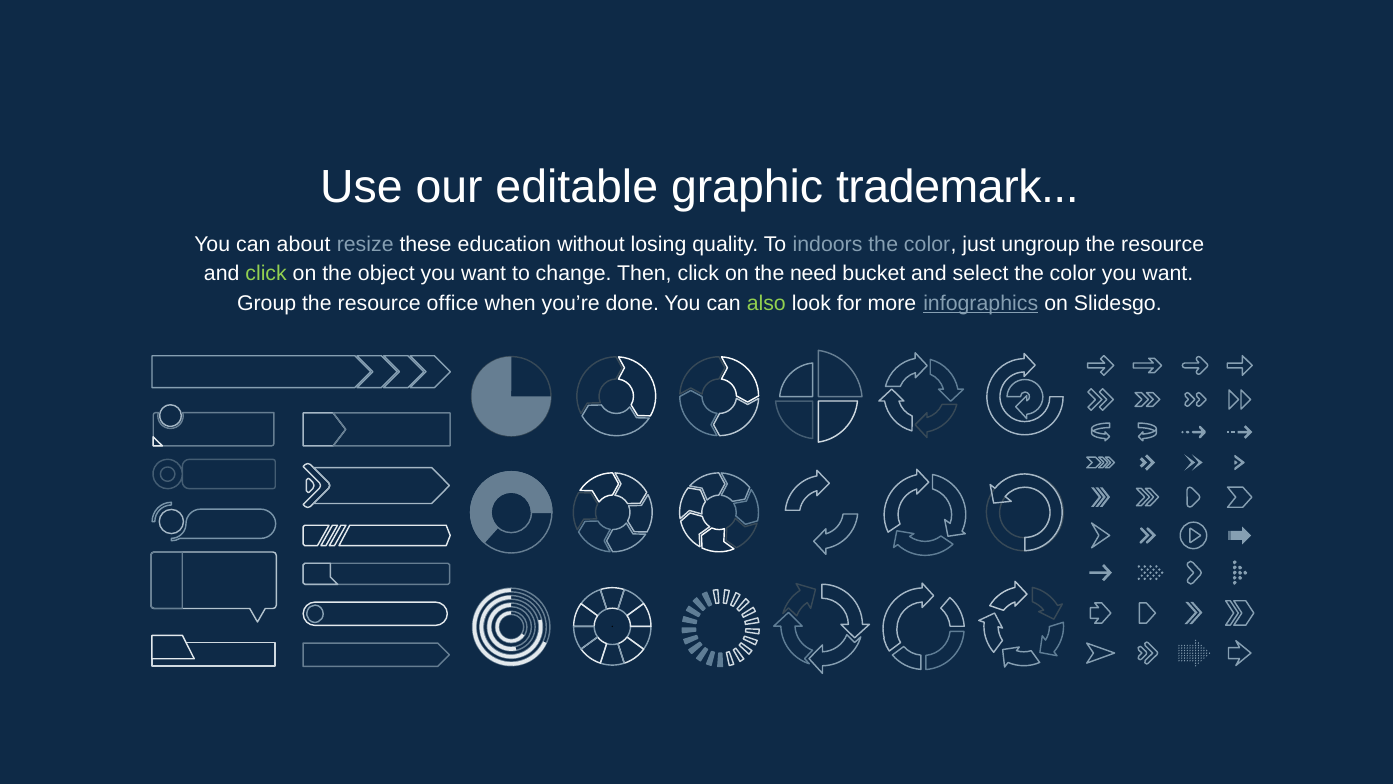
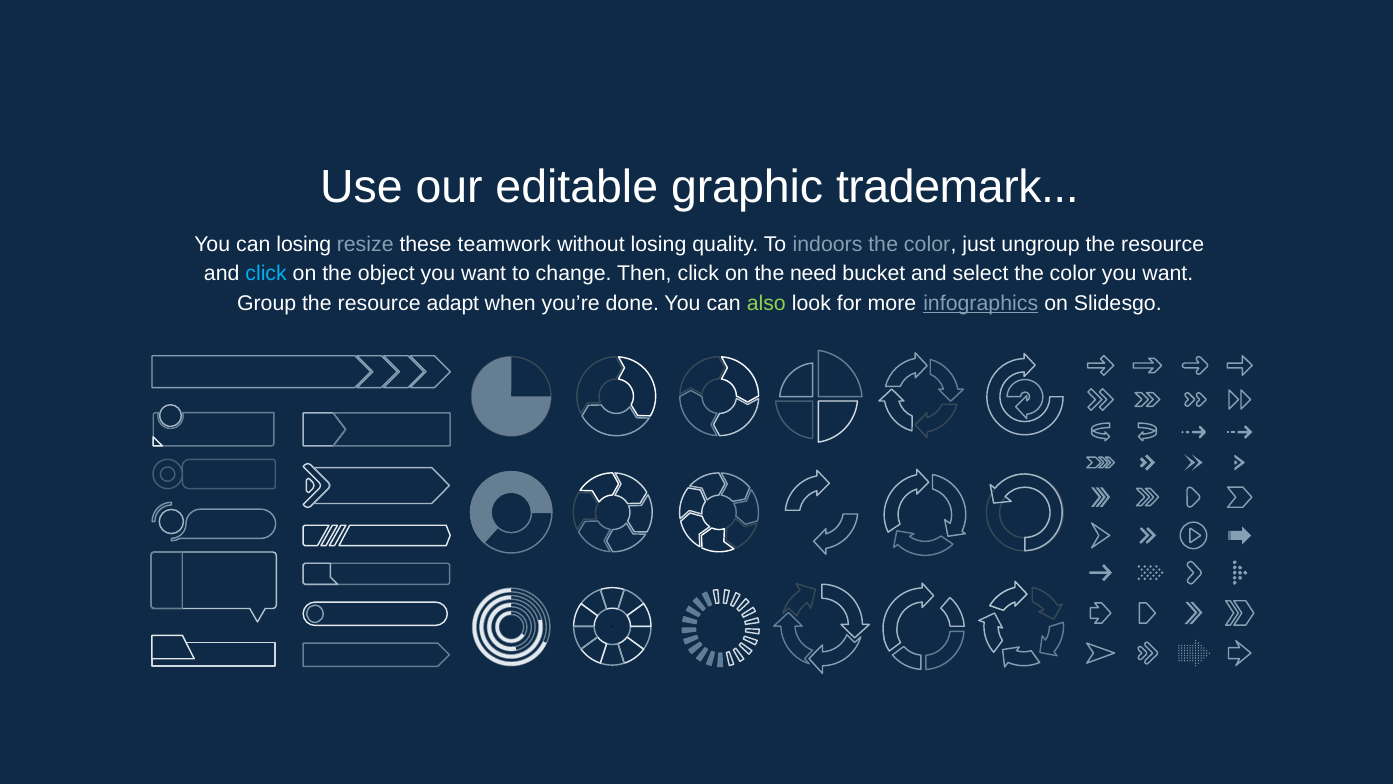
can about: about -> losing (304, 244)
education: education -> teamwork (504, 244)
click colour: light green -> light blue (266, 274)
office: office -> adapt (453, 303)
